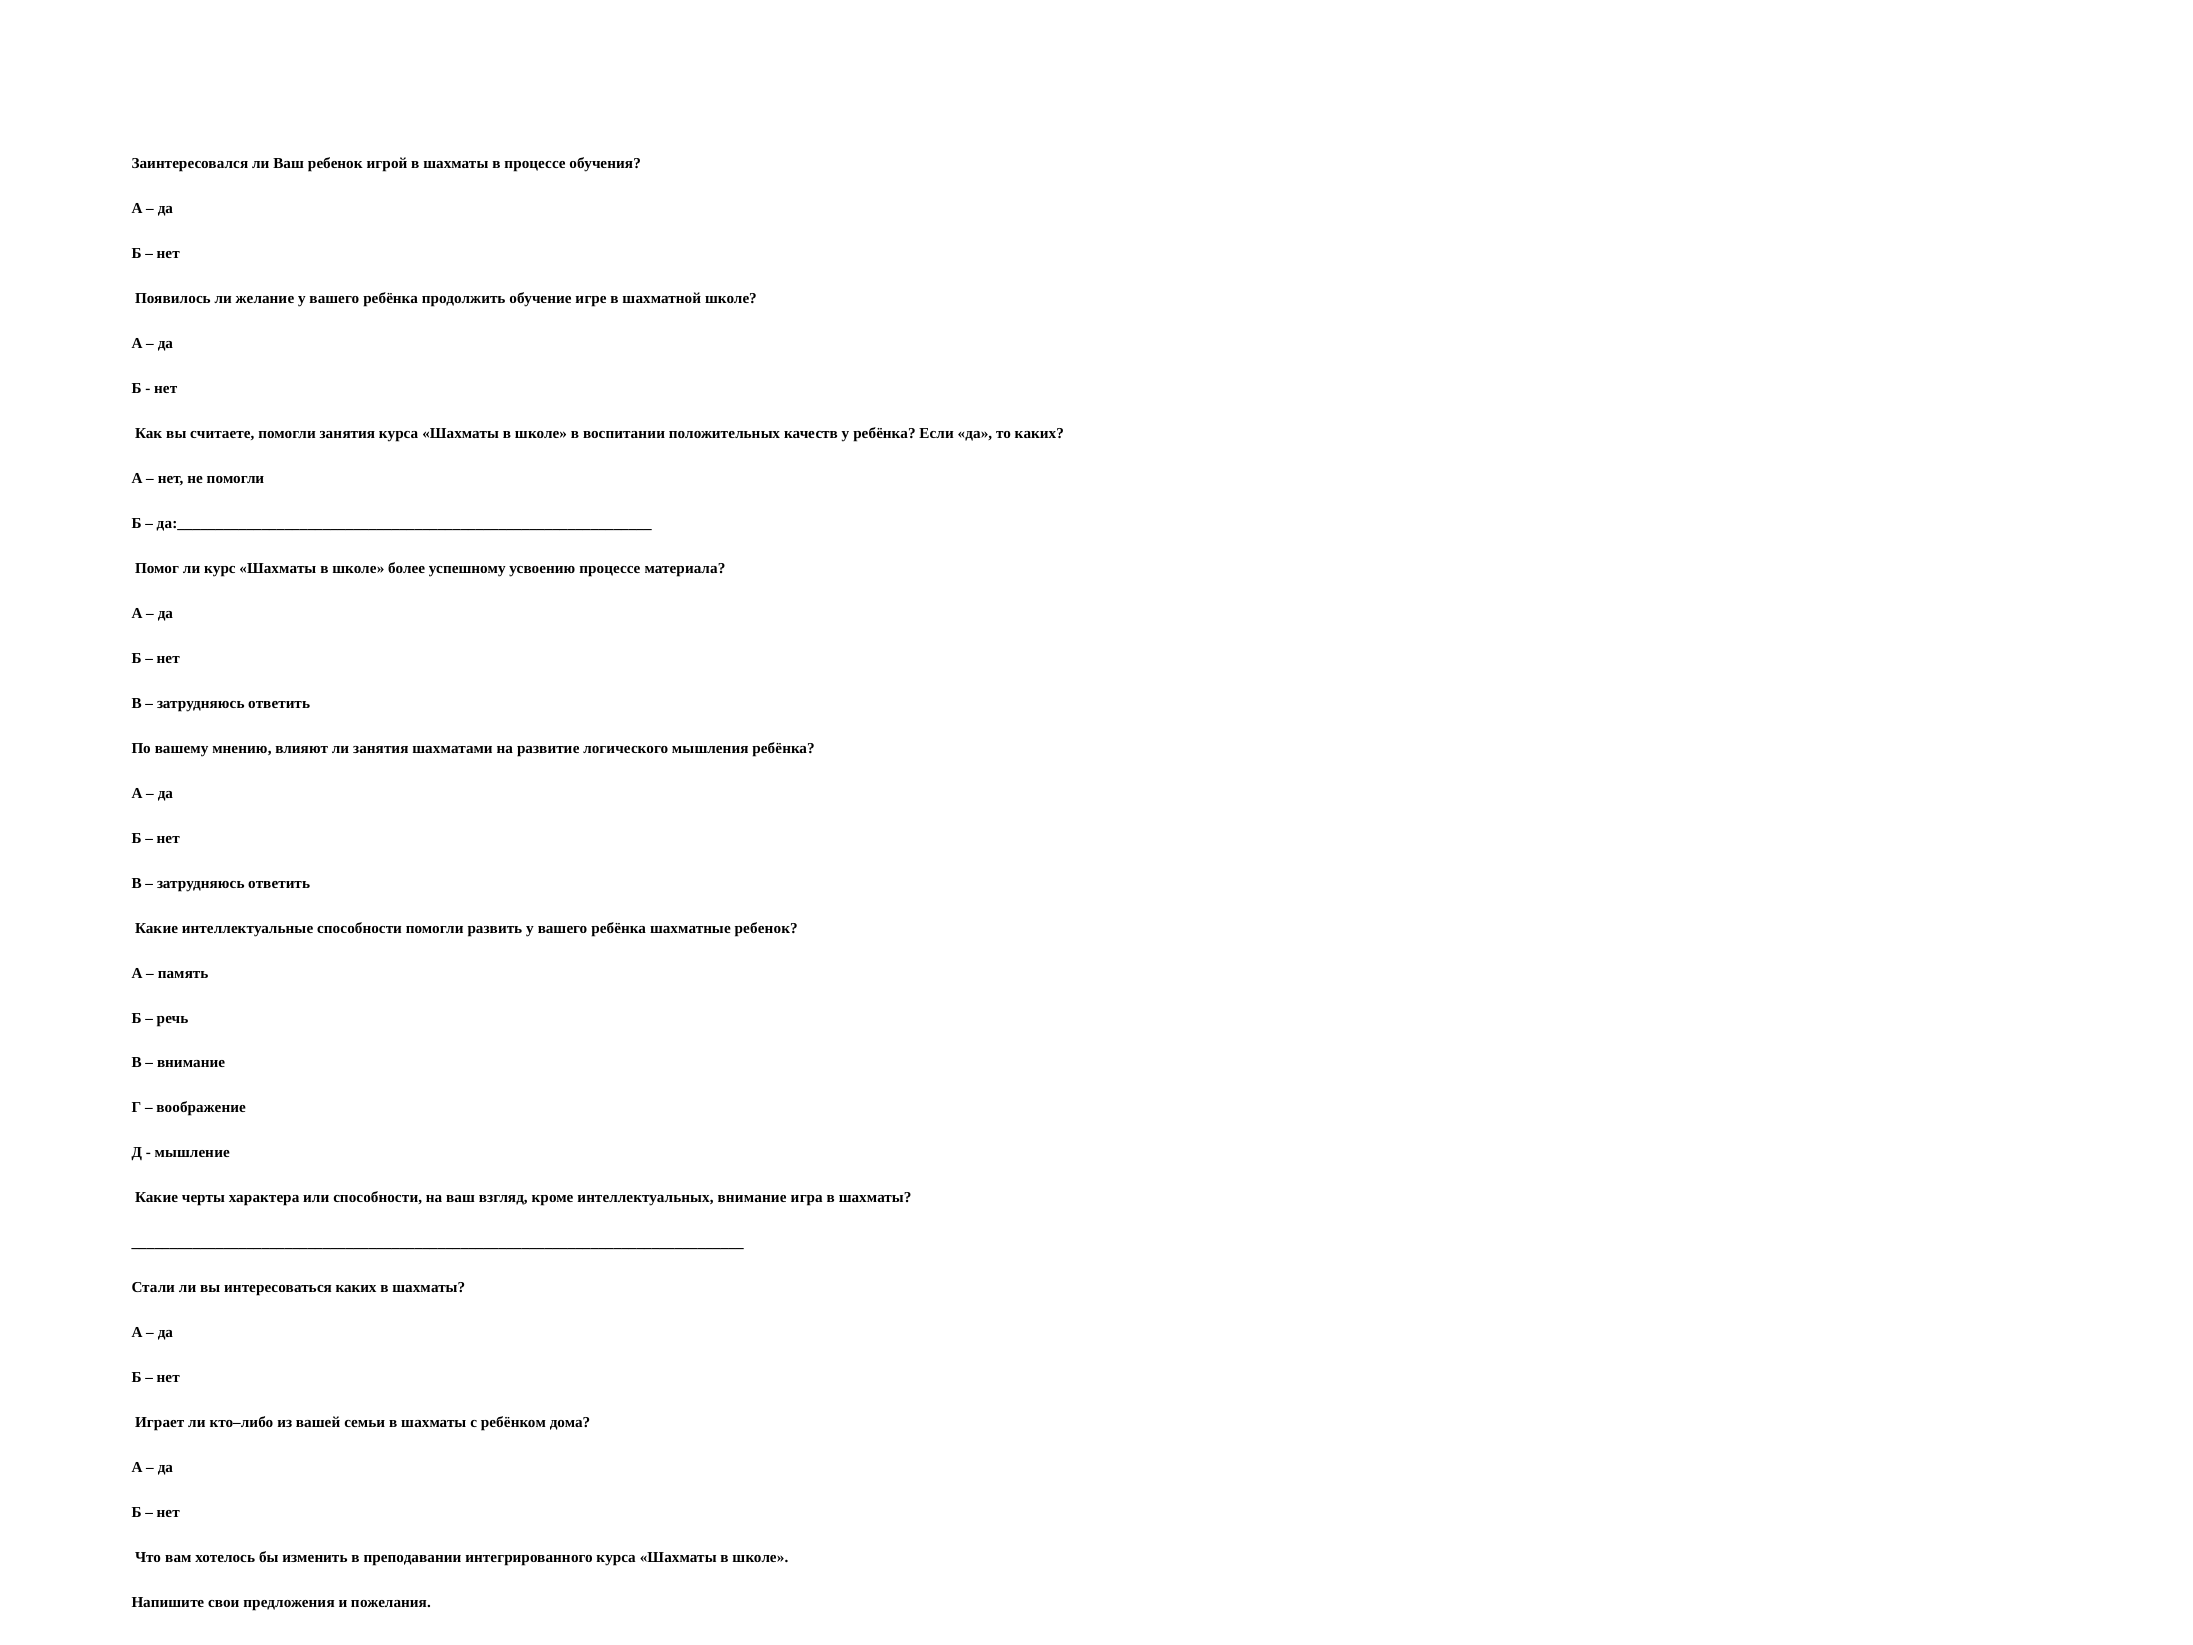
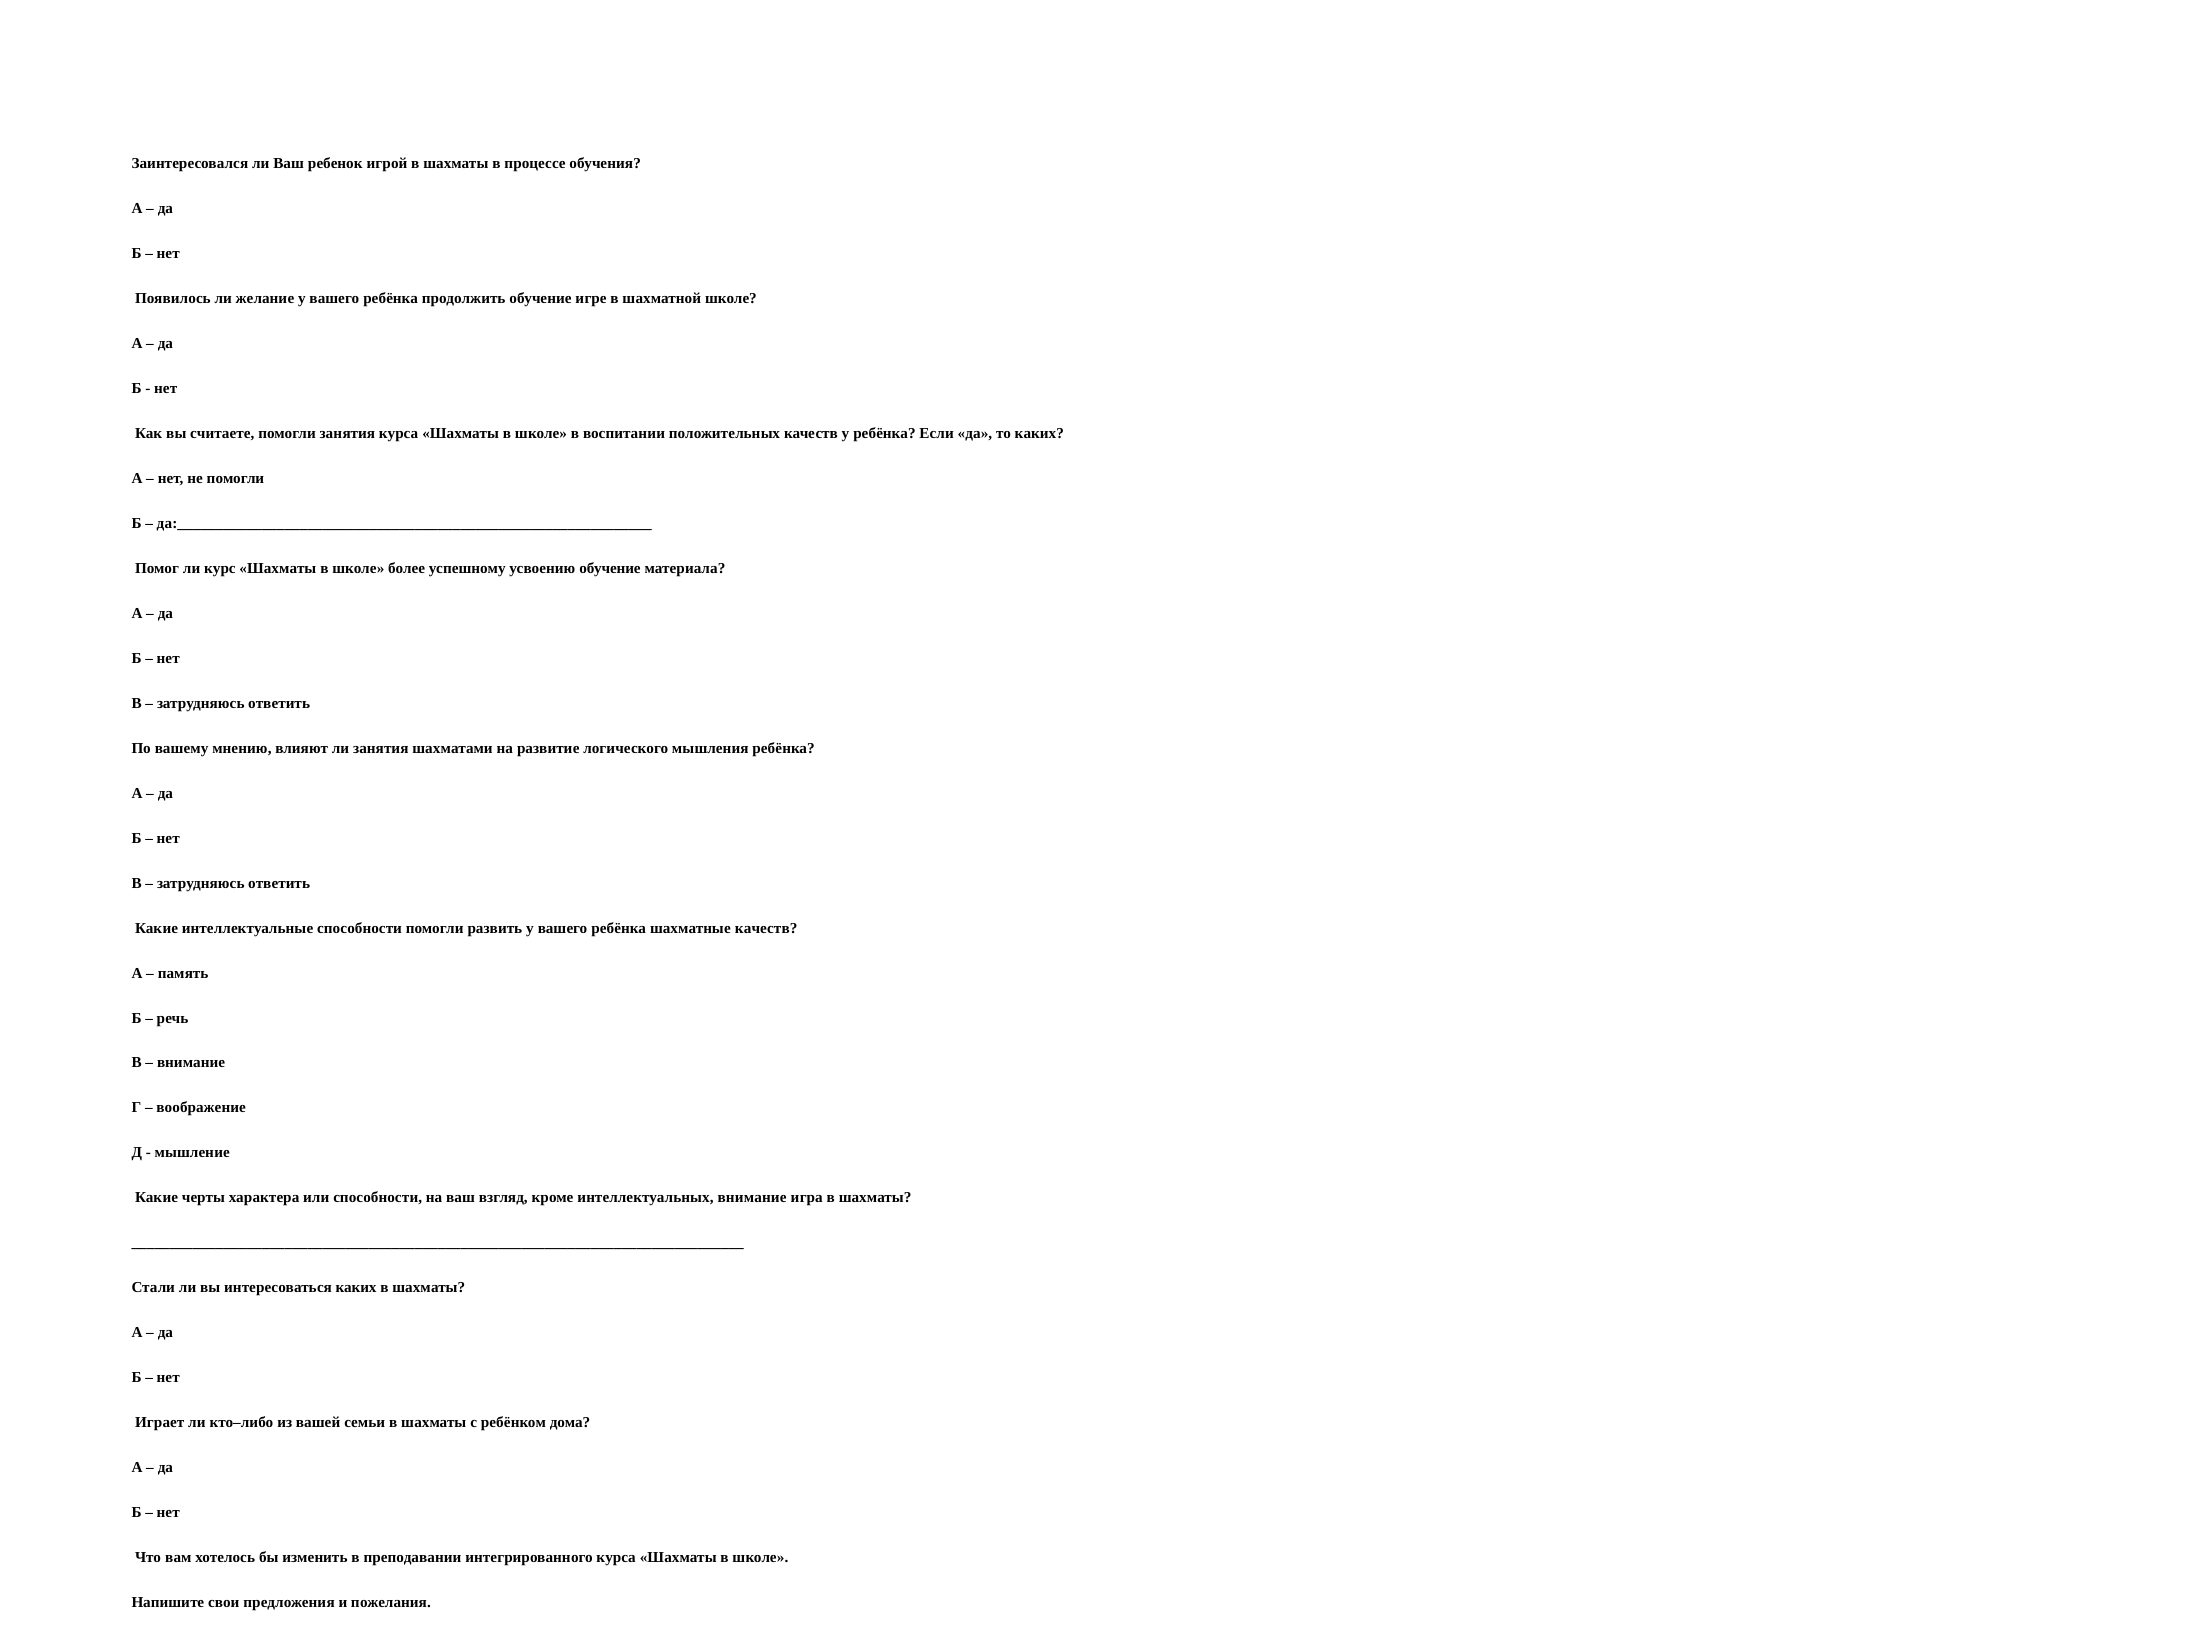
усвоению процессе: процессе -> обучение (610, 568)
шахматные ребенок: ребенок -> качеств (766, 928)
